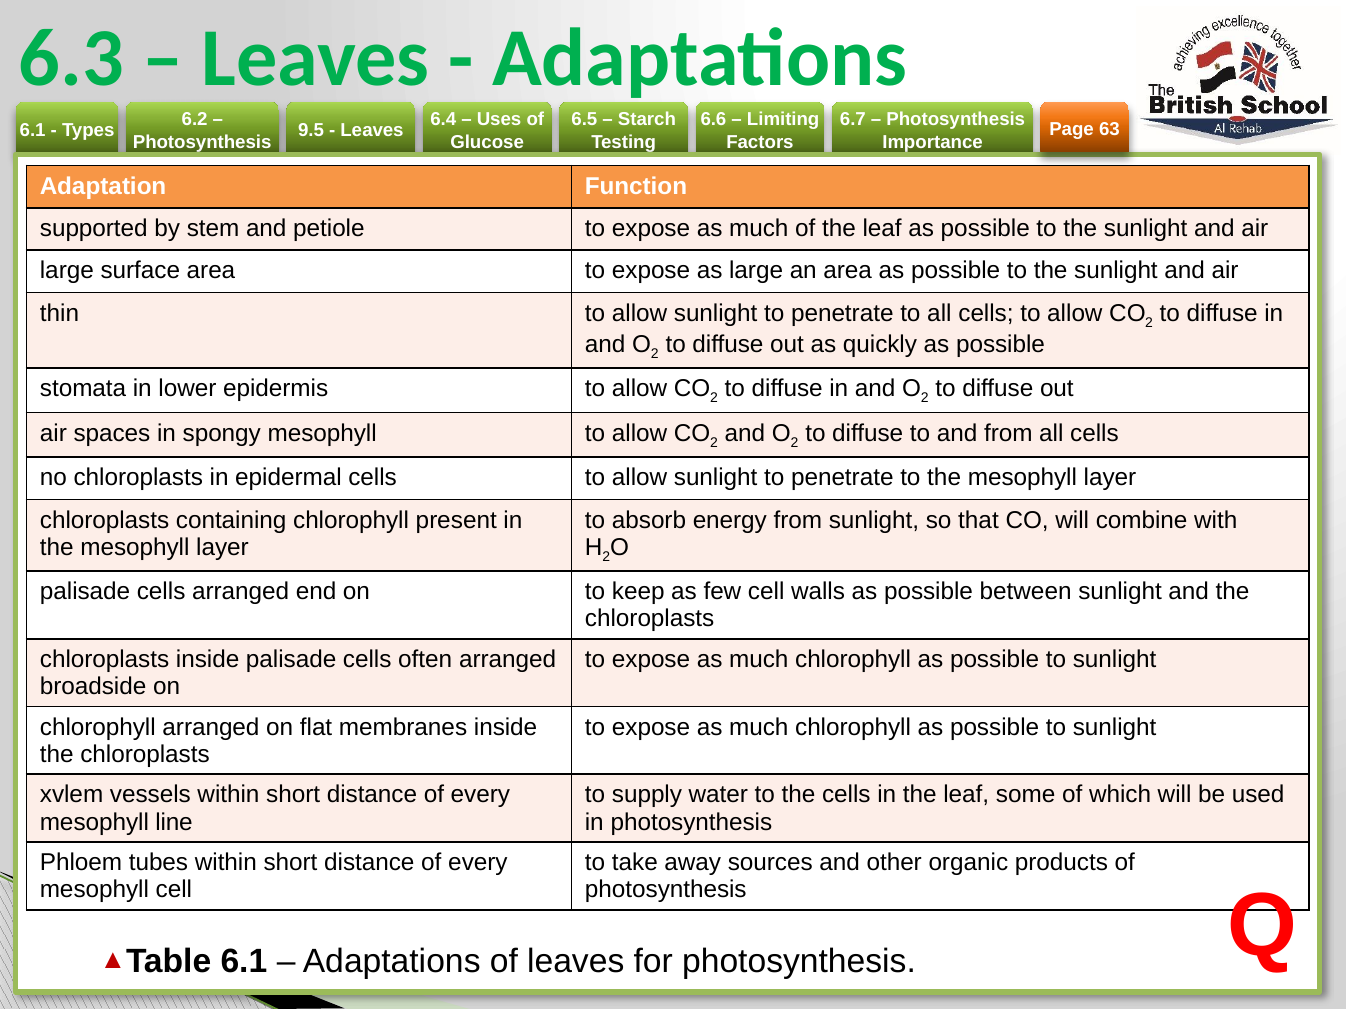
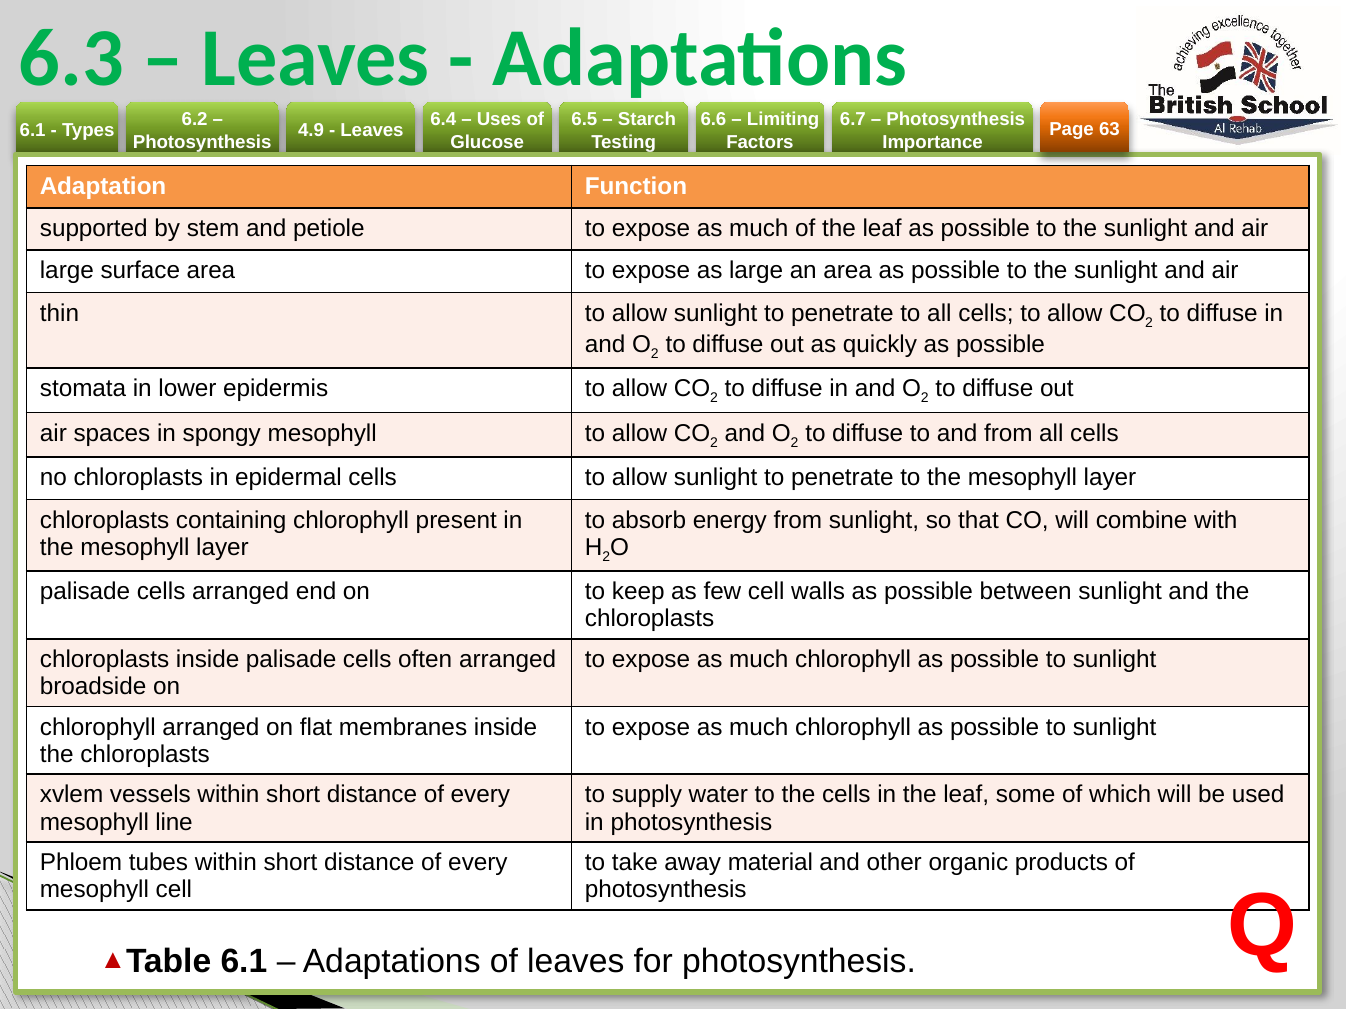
9.5: 9.5 -> 4.9 (311, 131)
sources: sources -> material (770, 863)
